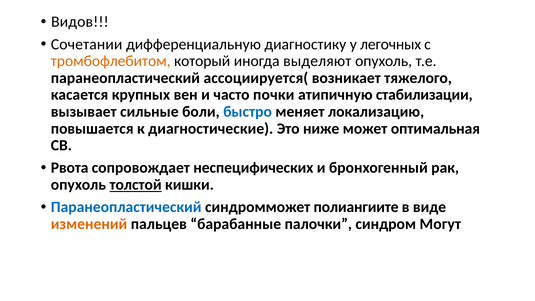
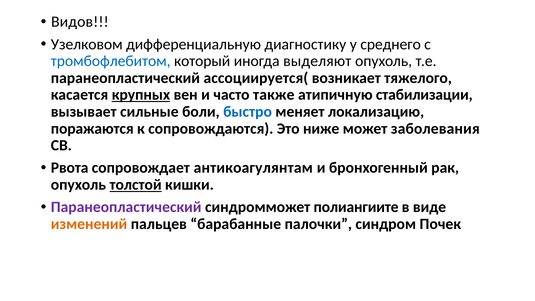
Сочетании: Сочетании -> Узелковом (87, 44)
легочных: легочных -> среднего (391, 44)
тромбофлебитом colour: orange -> blue (111, 61)
крупных underline: none -> present (141, 95)
почки: почки -> также (274, 95)
повышается: повышается -> поражаются (92, 129)
диагностические: диагностические -> сопровождаются (211, 129)
оптимальная: оптимальная -> заболевания (435, 129)
неспецифических: неспецифических -> антикоагулянтам (253, 168)
Паранеопластический colour: blue -> purple (126, 207)
Могут: Могут -> Почек (440, 224)
